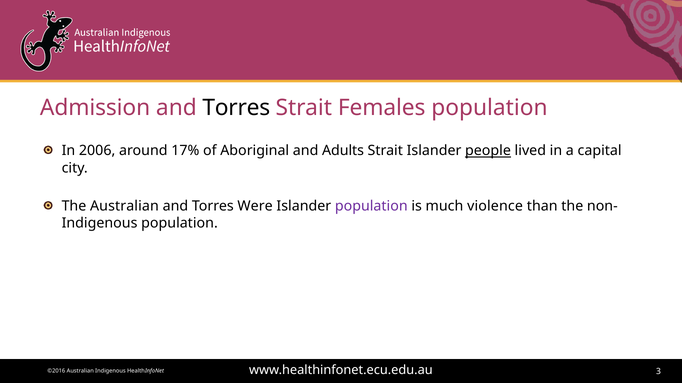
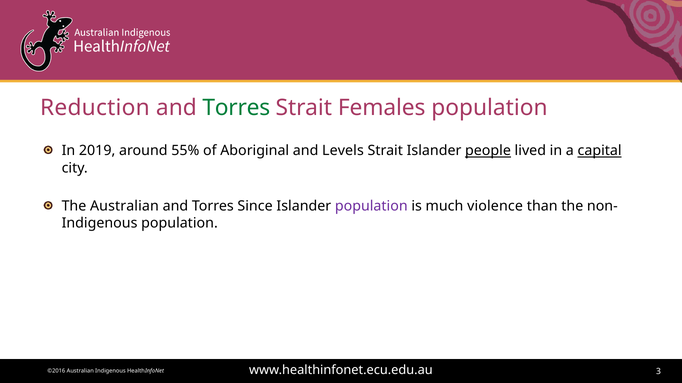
Admission: Admission -> Reduction (95, 108)
Torres colour: black -> green (236, 108)
2006: 2006 -> 2019 (97, 151)
17%: 17% -> 55% (185, 151)
Adults: Adults -> Levels (343, 151)
capital underline: none -> present (600, 151)
Were: Were -> Since (255, 206)
